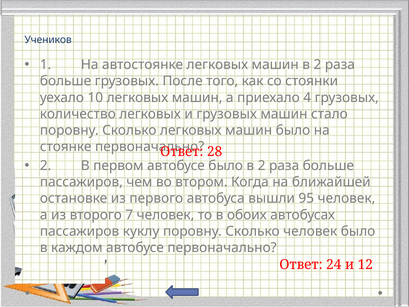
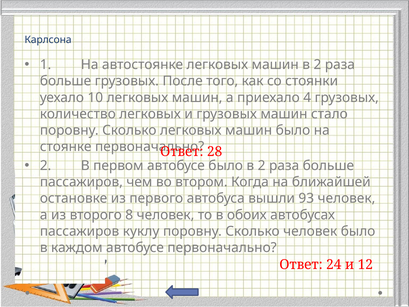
Учеников: Учеников -> Карлсона (48, 40)
95: 95 -> 93 (306, 198)
7: 7 -> 8 (129, 215)
